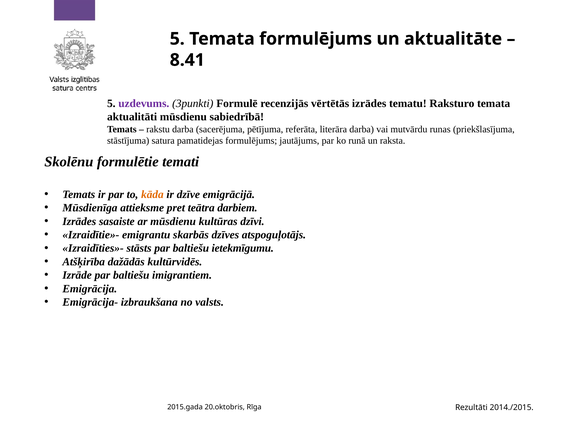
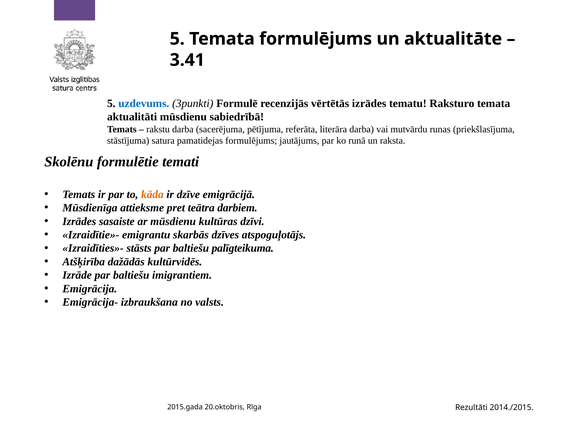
8.41: 8.41 -> 3.41 (187, 60)
uzdevums colour: purple -> blue (144, 103)
ietekmīgumu: ietekmīgumu -> palīgteikuma (243, 249)
